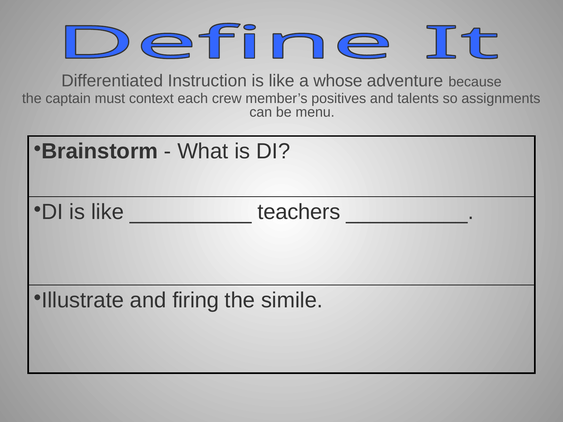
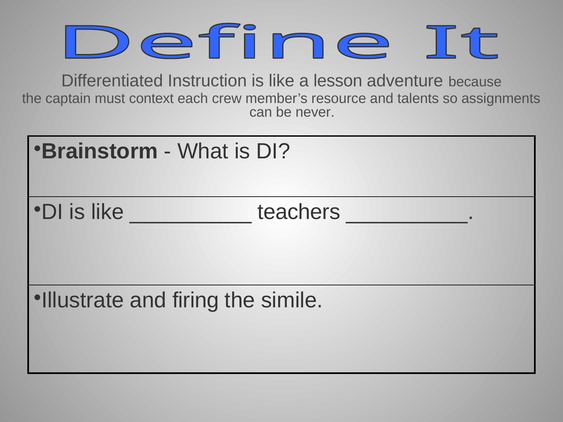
whose: whose -> lesson (338, 81)
positives: positives -> resource (339, 99)
menu: menu -> never (315, 112)
